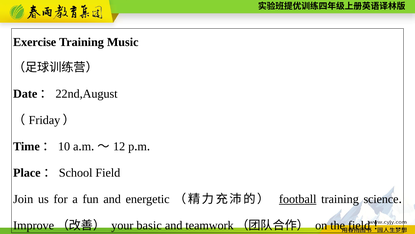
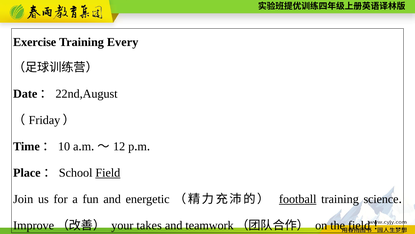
Music: Music -> Every (123, 42)
Field underline: none -> present (108, 172)
basic: basic -> takes (149, 225)
